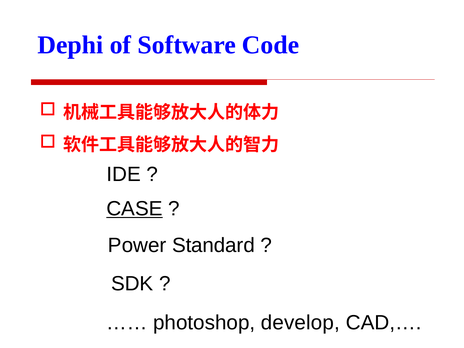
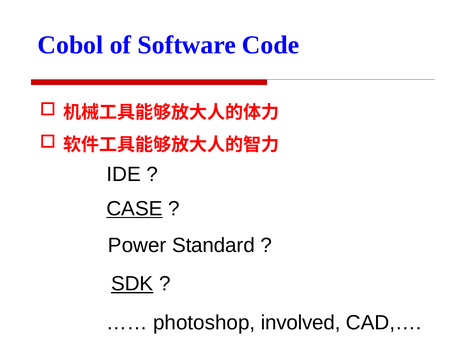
Dephi: Dephi -> Cobol (70, 45)
SDK underline: none -> present (132, 284)
develop: develop -> involved (301, 323)
